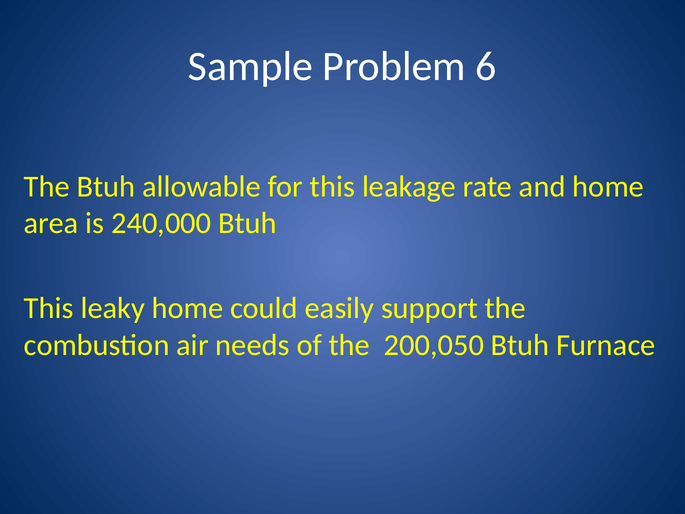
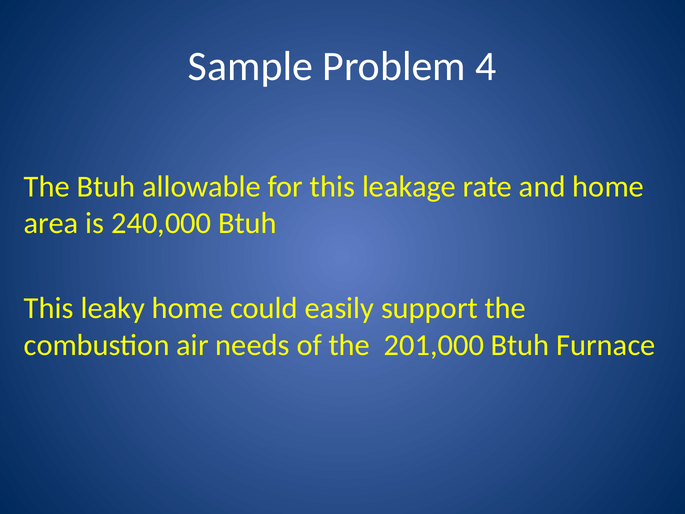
6: 6 -> 4 (486, 66)
200,050: 200,050 -> 201,000 (434, 345)
